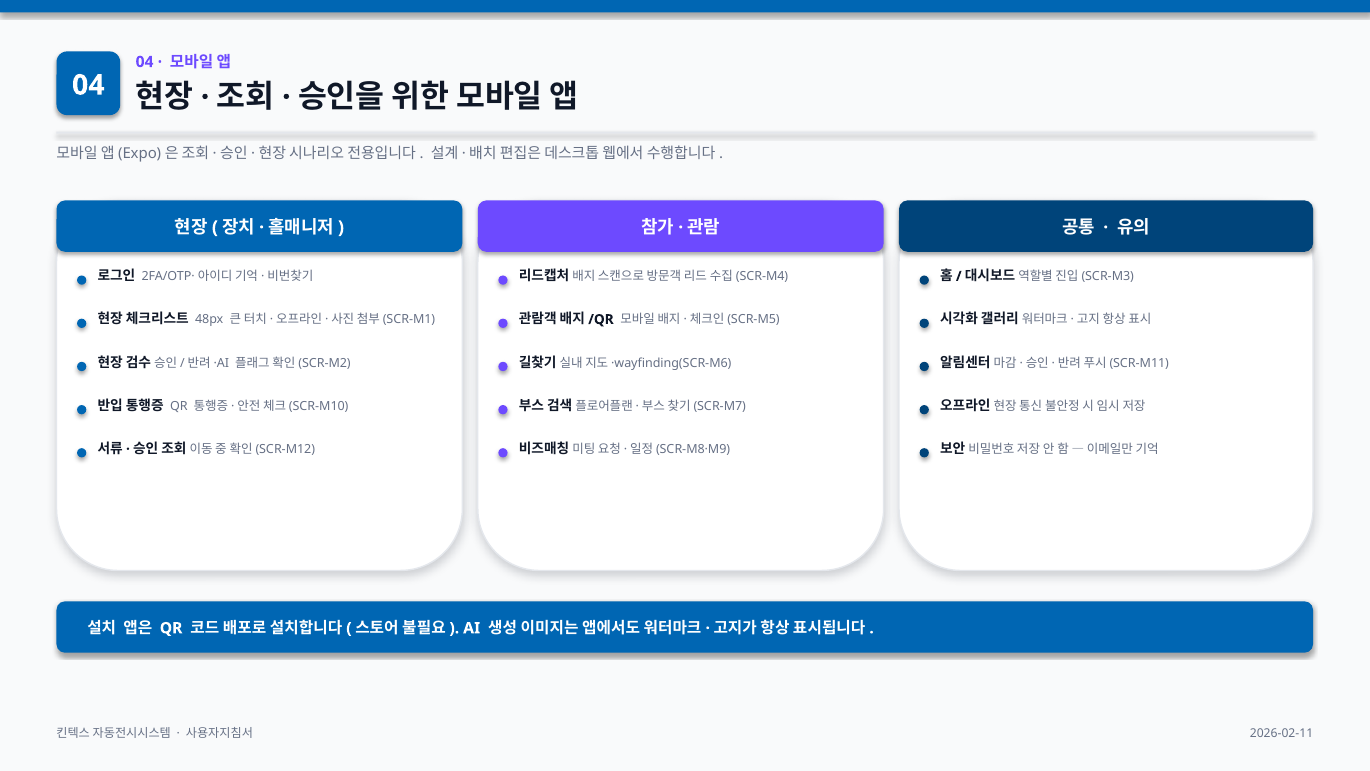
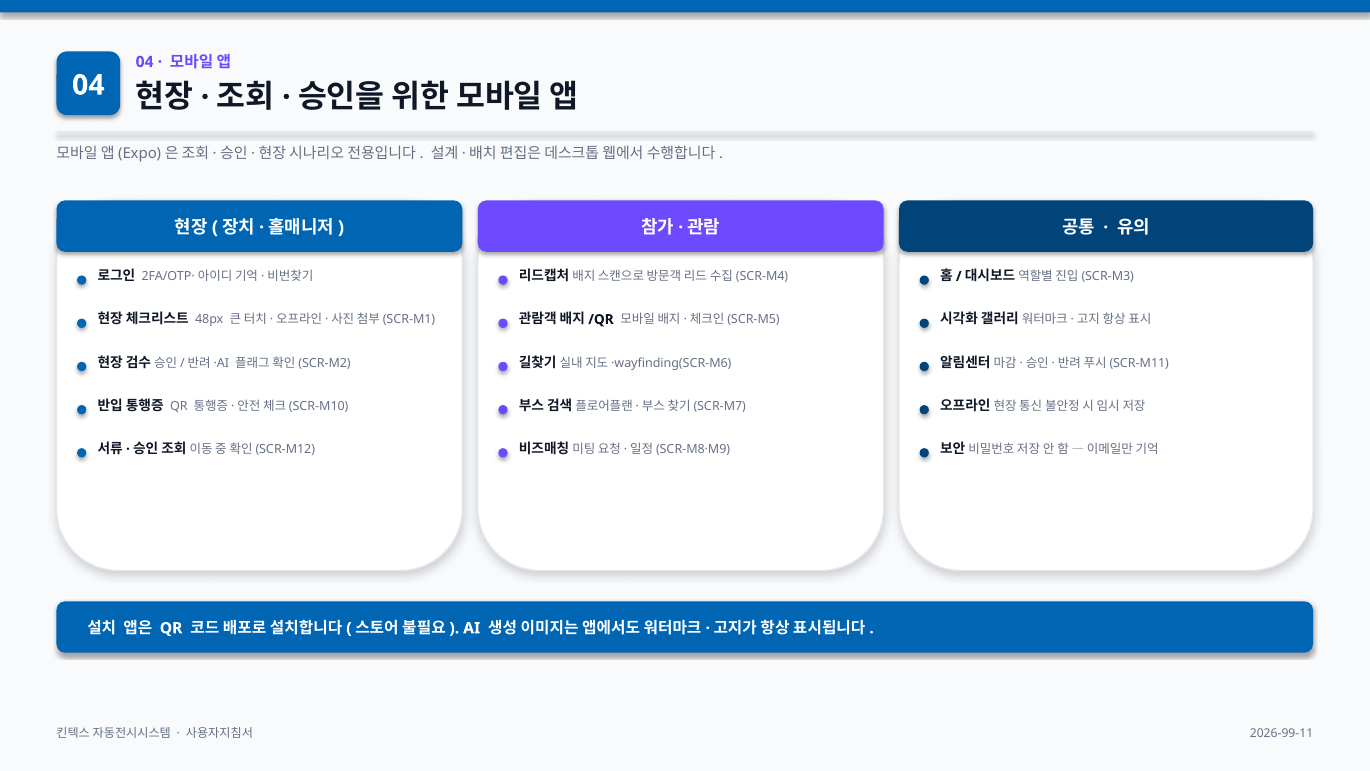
2026-02-11: 2026-02-11 -> 2026-99-11 (1282, 733)
